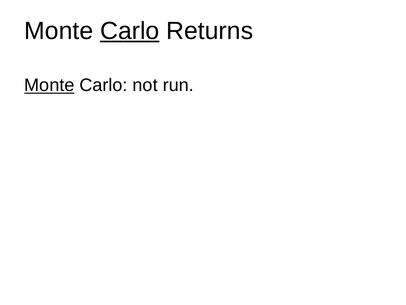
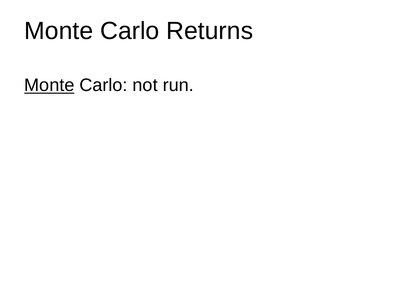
Carlo underline: present -> none (130, 31)
